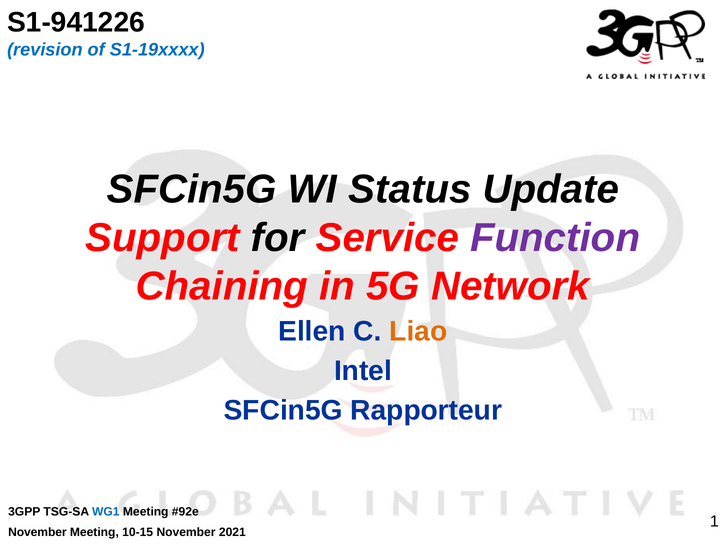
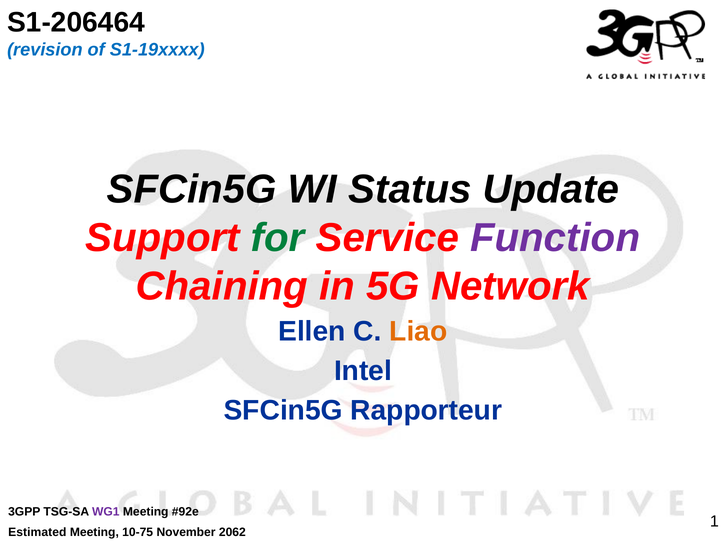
S1-941226: S1-941226 -> S1-206464 (76, 22)
for colour: black -> green (278, 238)
WG1 colour: blue -> purple (106, 511)
November: November -> Estimated (37, 532)
10-15: 10-15 -> 10-75 (138, 532)
2021: 2021 -> 2062 (232, 532)
